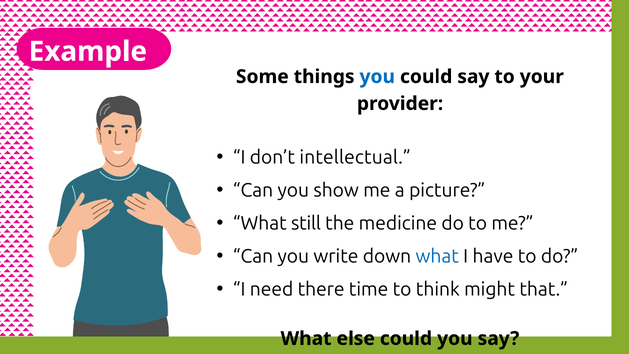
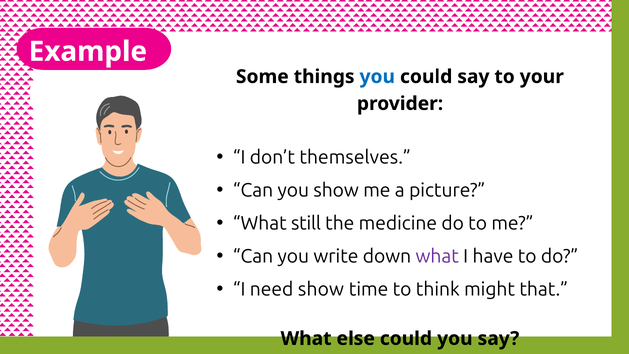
intellectual: intellectual -> themselves (355, 157)
what colour: blue -> purple (437, 256)
need there: there -> show (321, 289)
